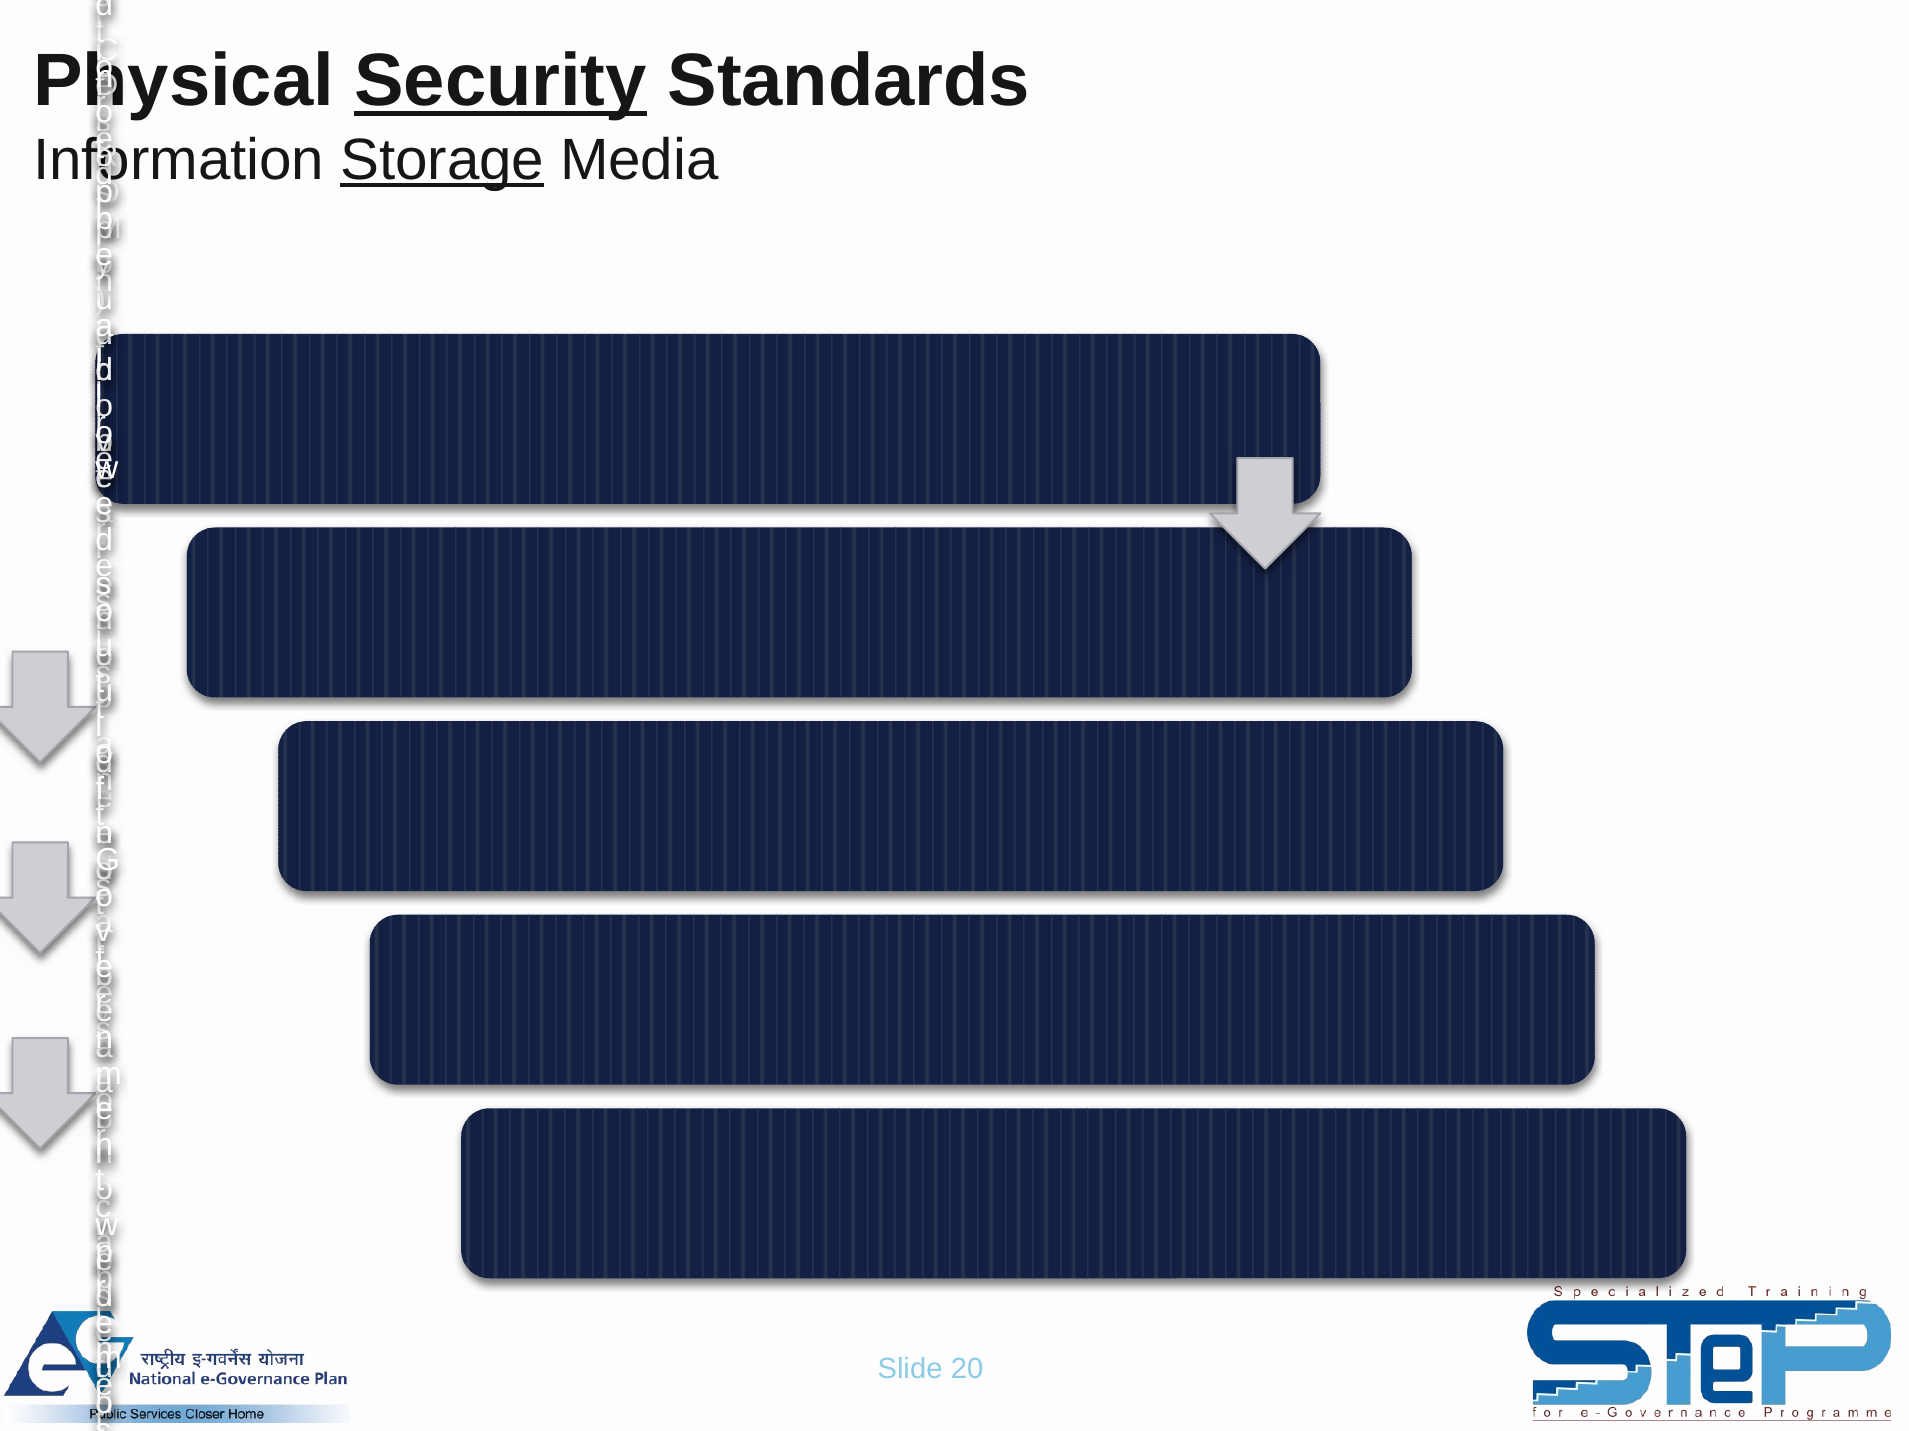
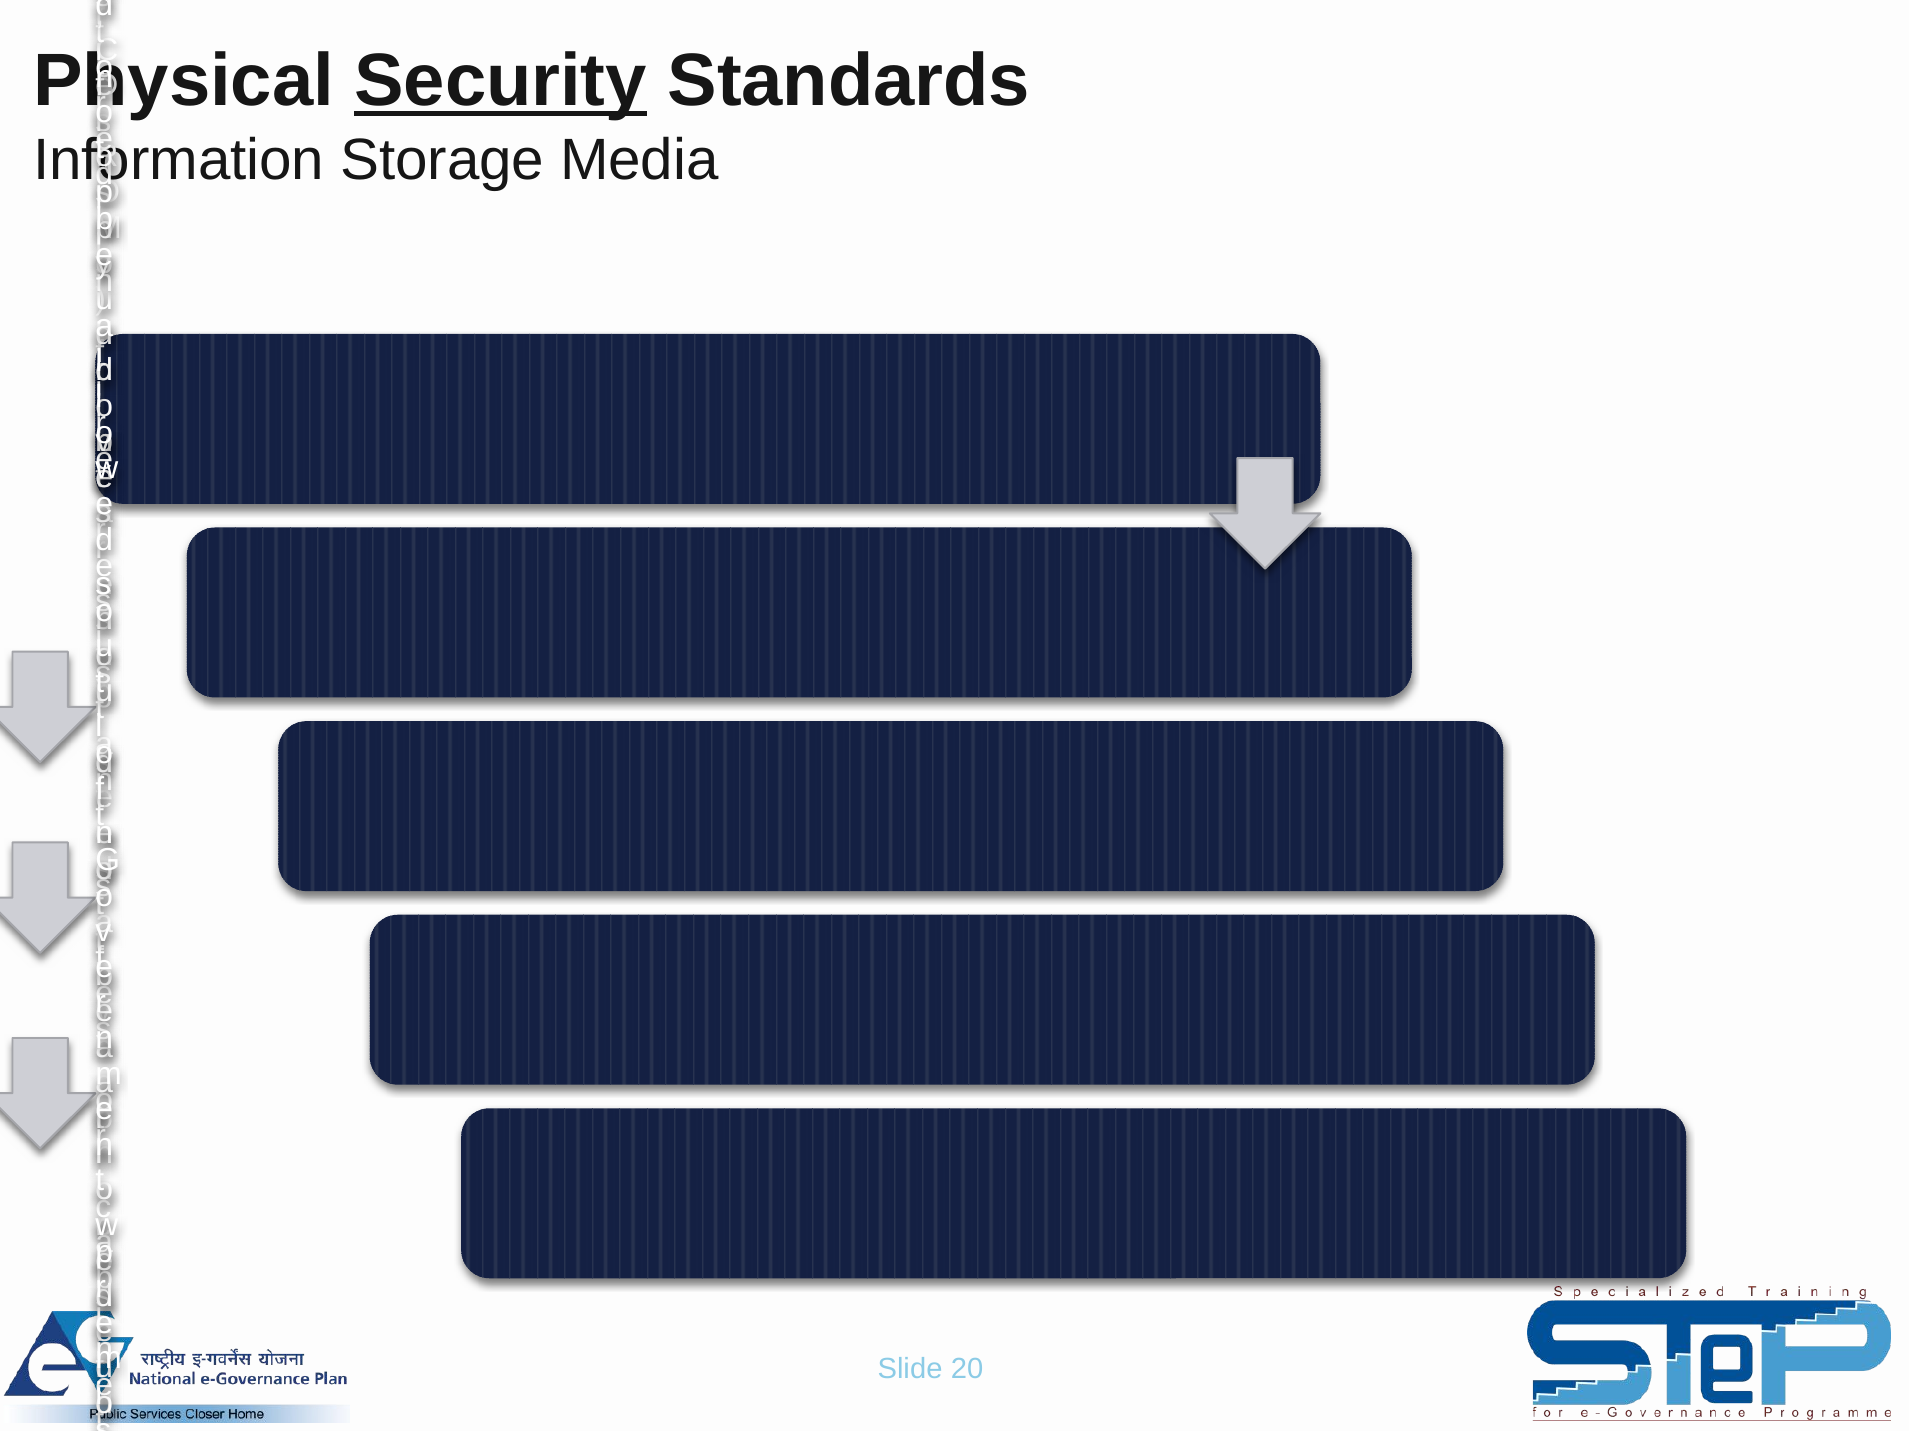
Storage underline: present -> none (442, 160)
